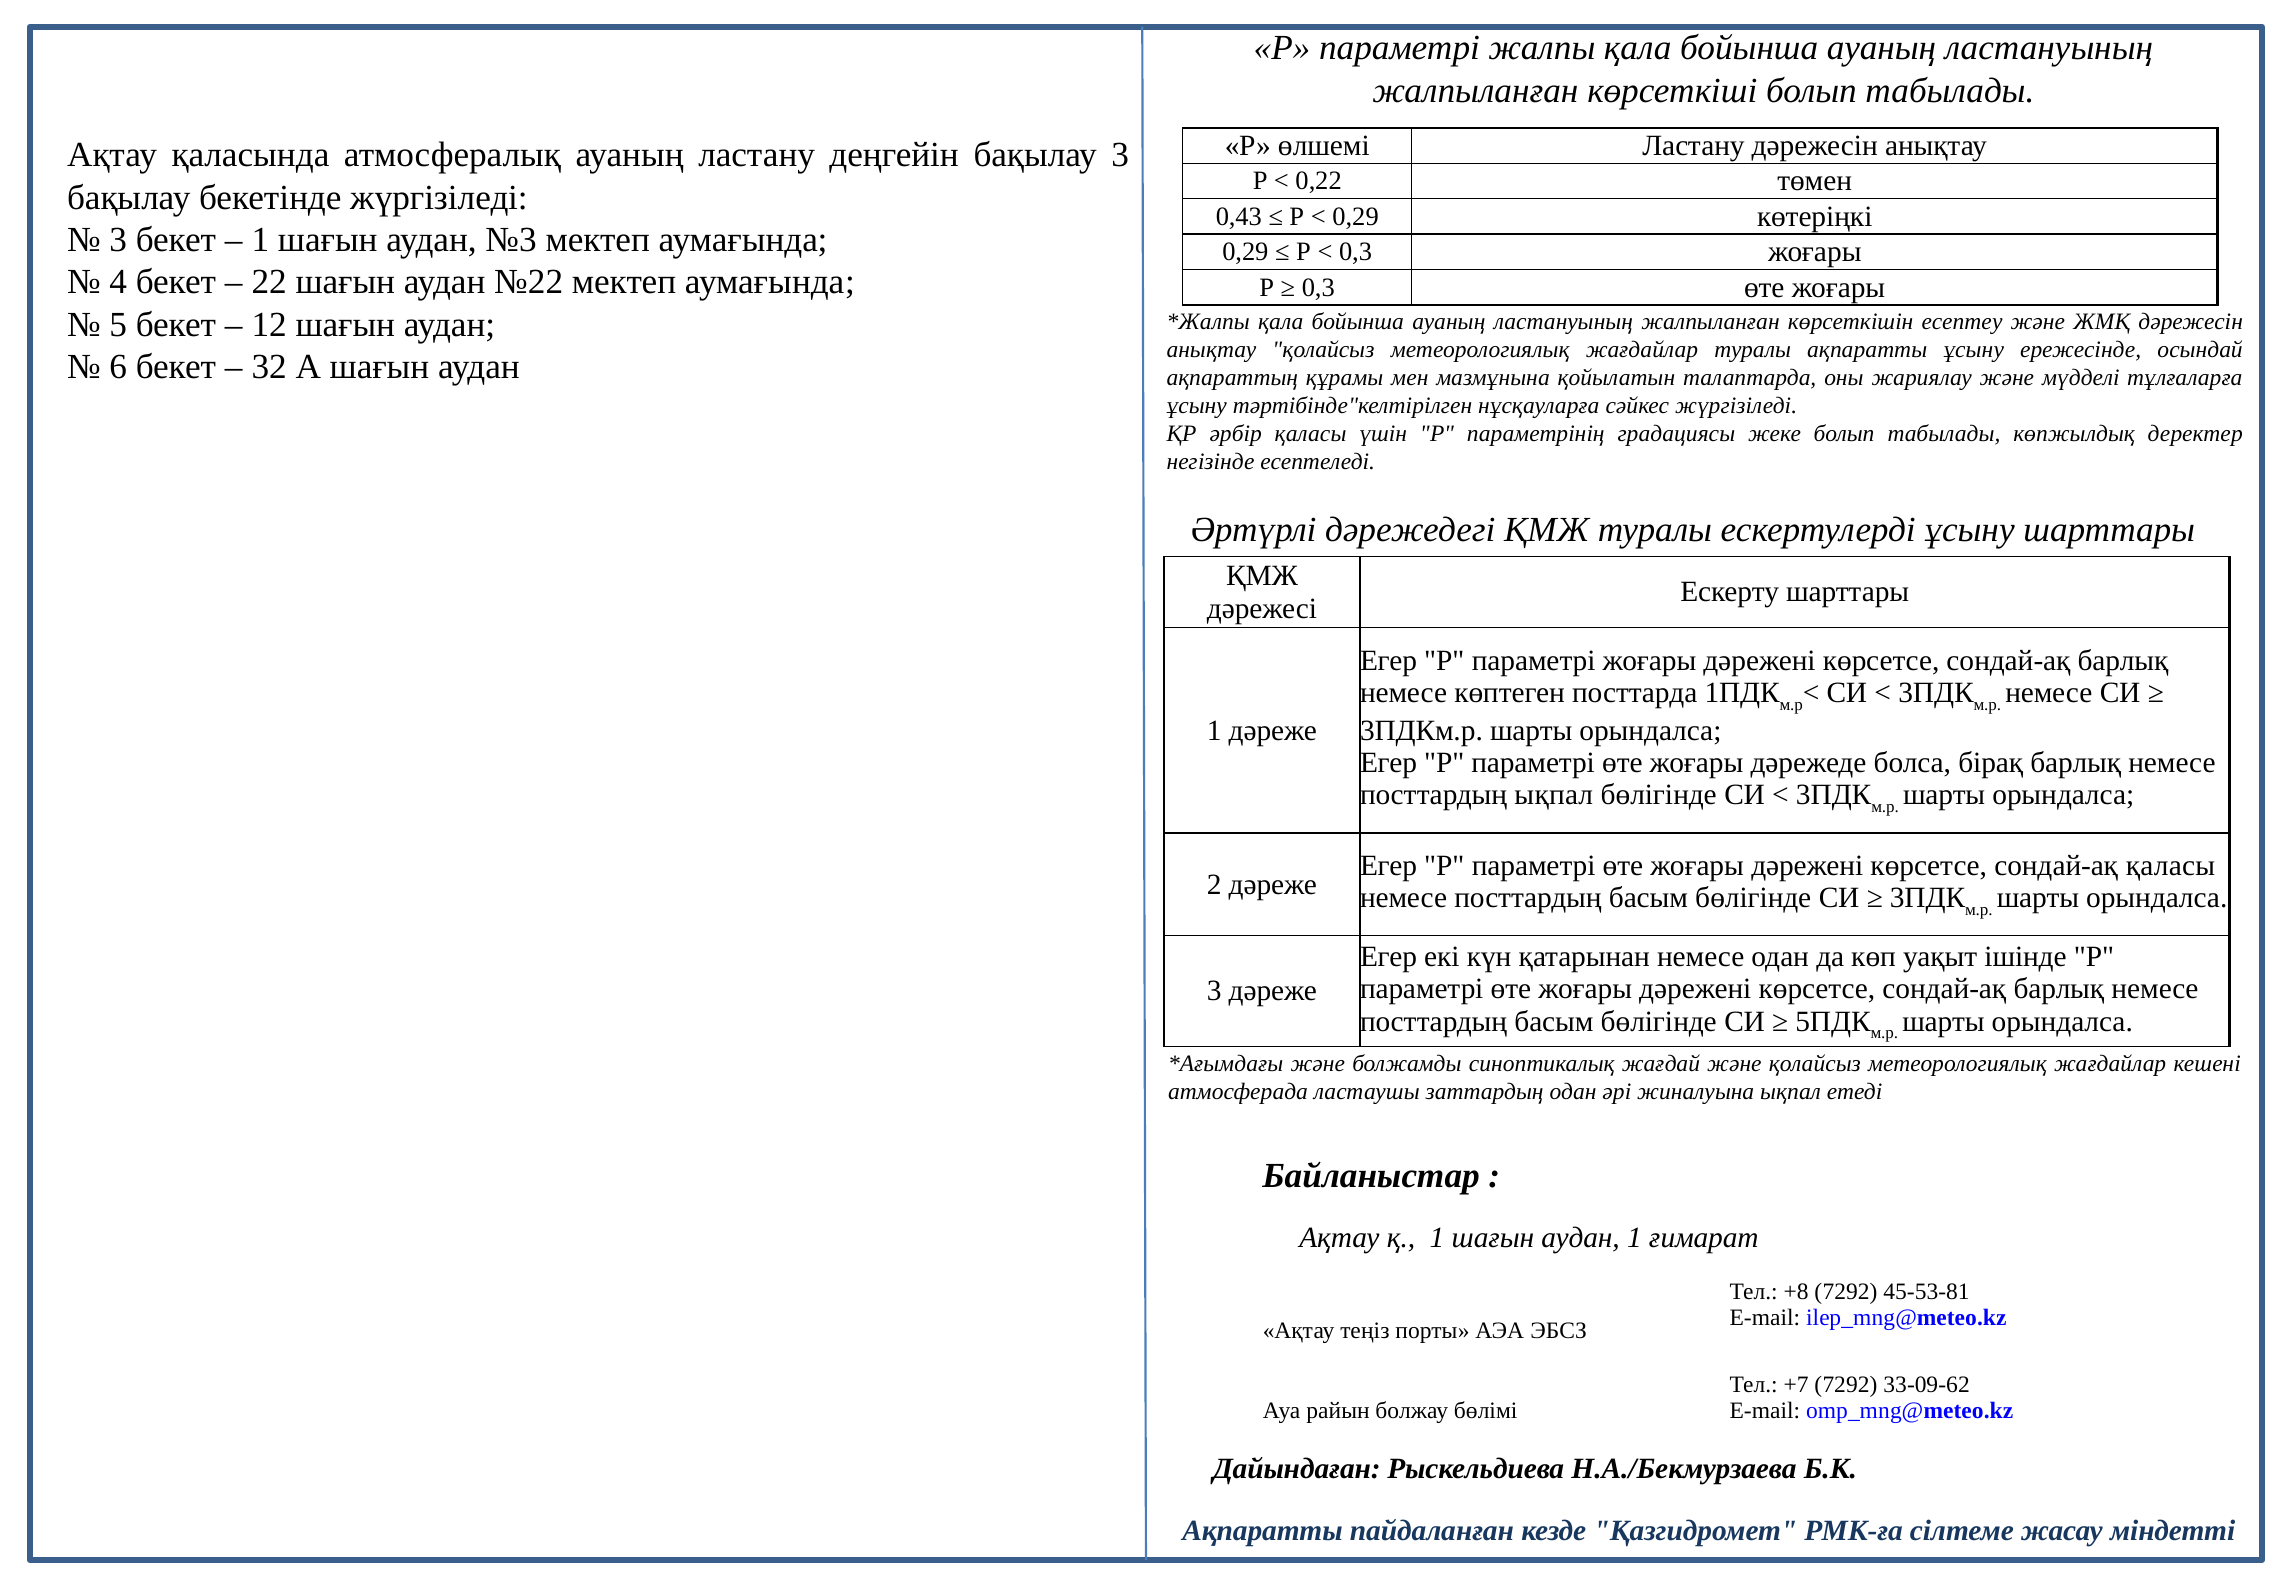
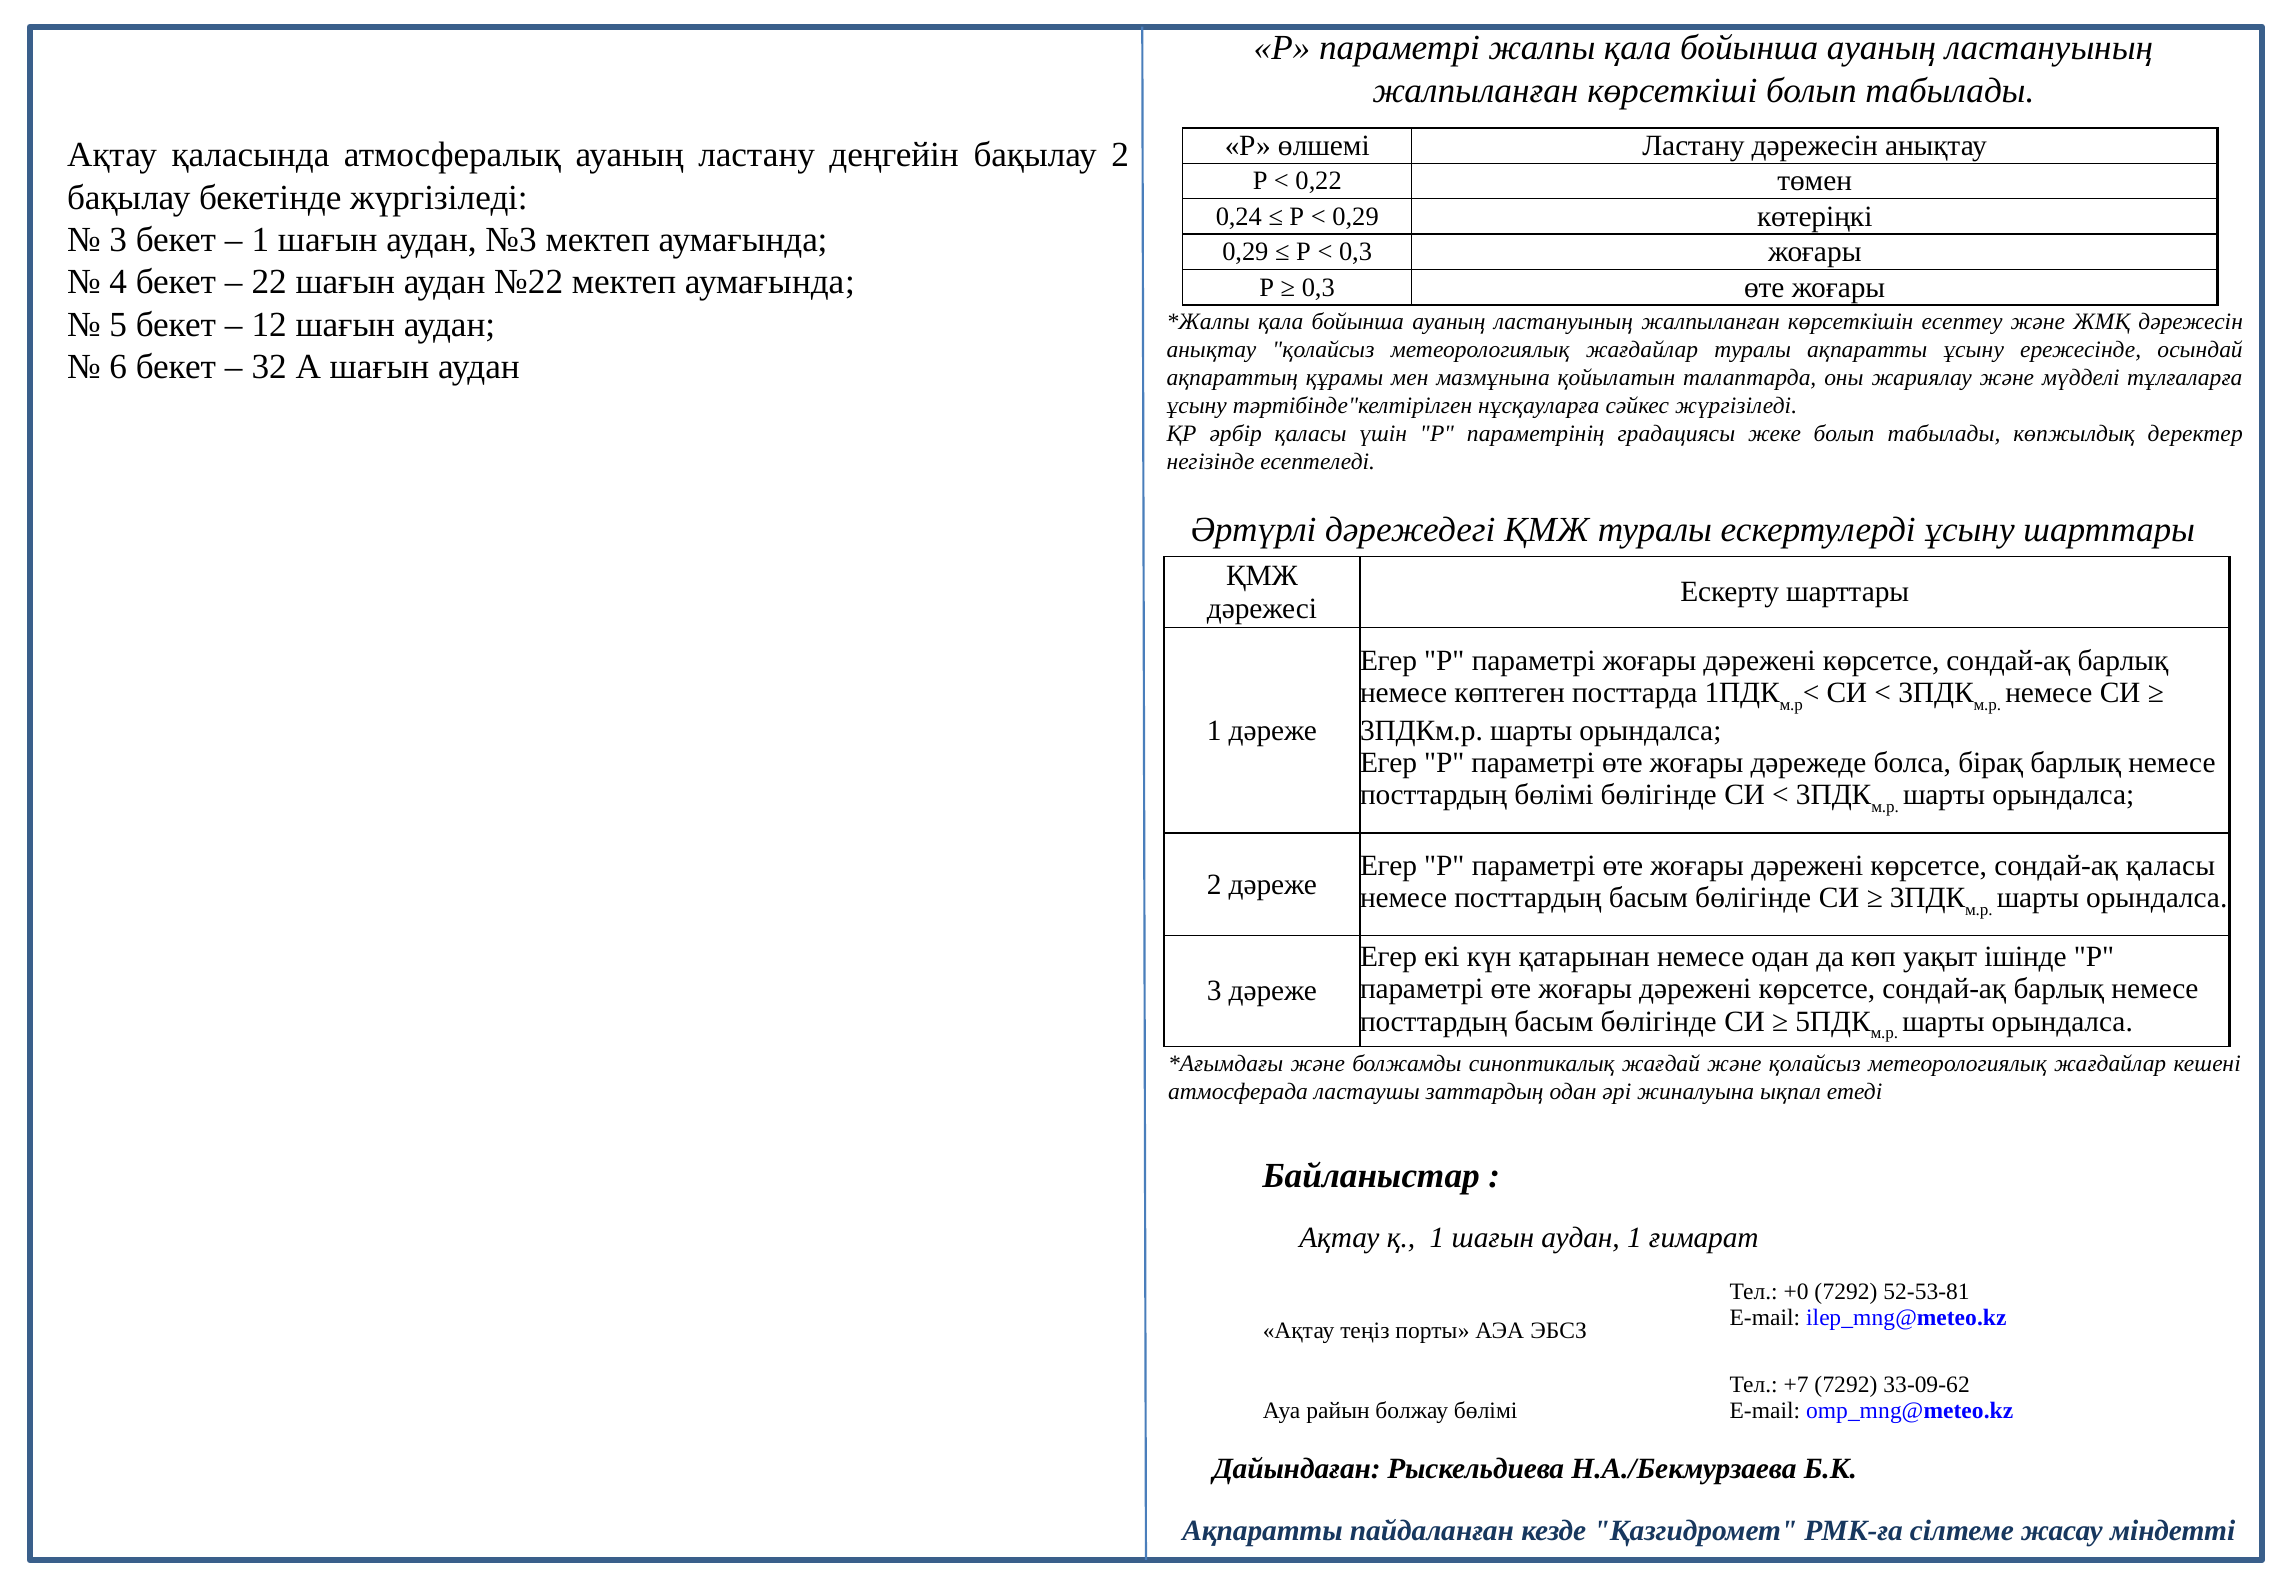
бақылау 3: 3 -> 2 (1120, 155)
0,43: 0,43 -> 0,24 (1239, 217)
посттардың ықпал: ықпал -> бөлімі (1554, 795)
+8: +8 -> +0 (1796, 1291)
45-53-81: 45-53-81 -> 52-53-81 (1927, 1291)
